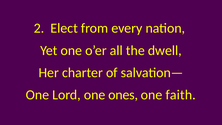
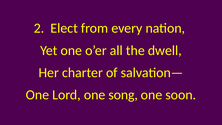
ones: ones -> song (123, 95)
faith: faith -> soon (181, 95)
